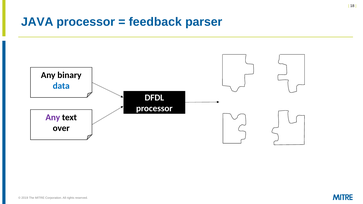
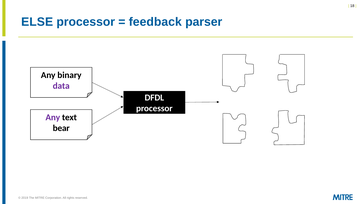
JAVA: JAVA -> ELSE (37, 22)
data colour: blue -> purple (61, 86)
over: over -> bear (61, 128)
